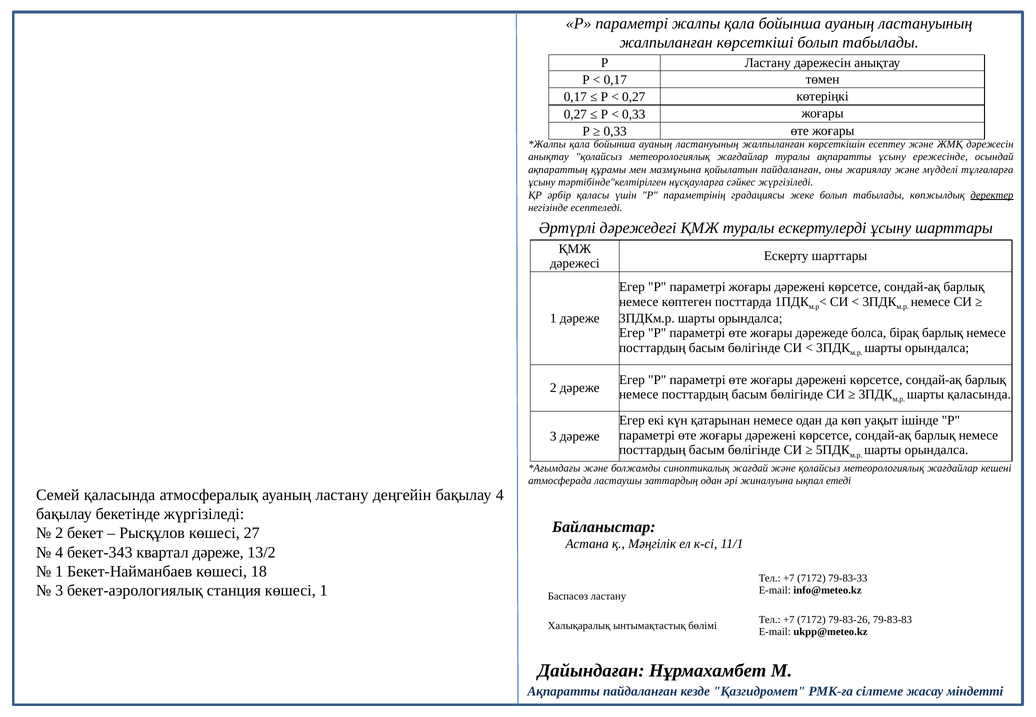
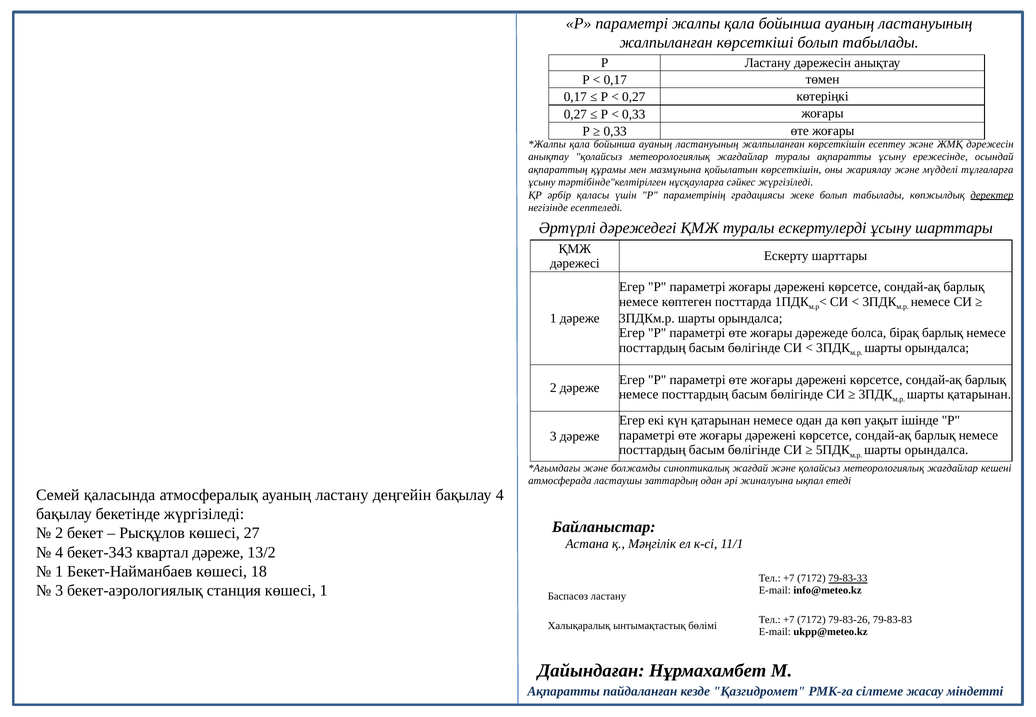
қойылатын пайдаланған: пайдаланған -> көрсеткішін (791, 170)
шарты қаласында: қаласында -> қатарынан (979, 394)
79-83-33 underline: none -> present (848, 579)
